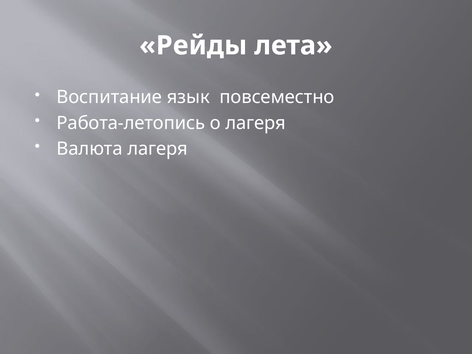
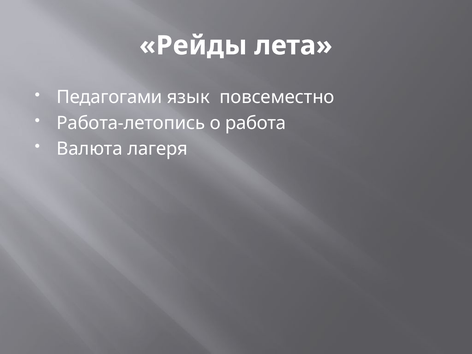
Воспитание: Воспитание -> Педагогами (109, 97)
о лагеря: лагеря -> работа (256, 123)
